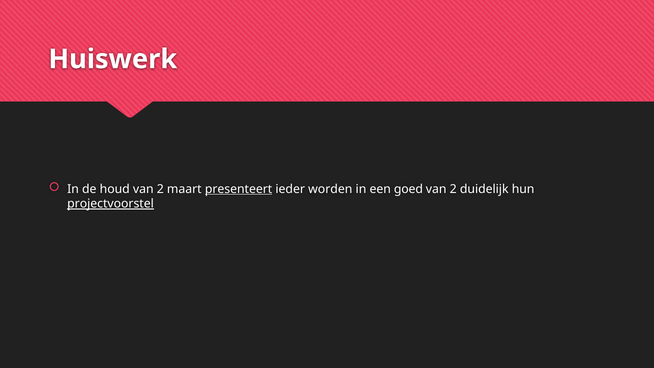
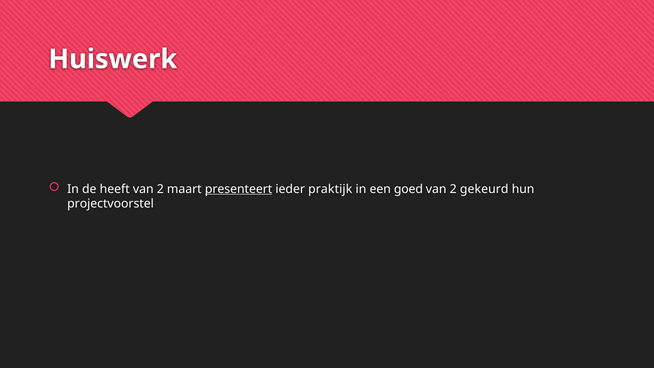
houd: houd -> heeft (115, 189)
worden: worden -> praktijk (330, 189)
duidelijk: duidelijk -> gekeurd (484, 189)
projectvoorstel underline: present -> none (111, 204)
